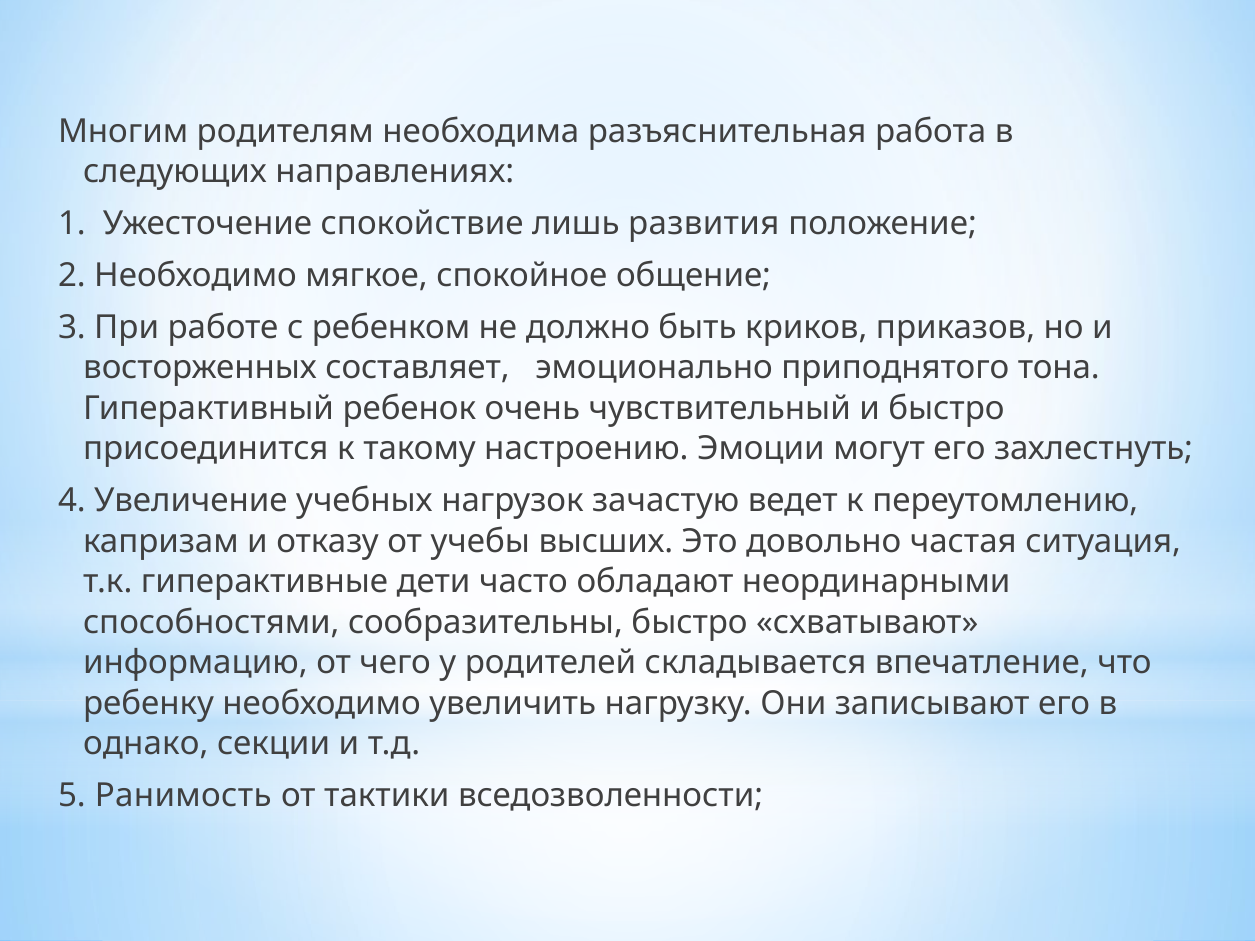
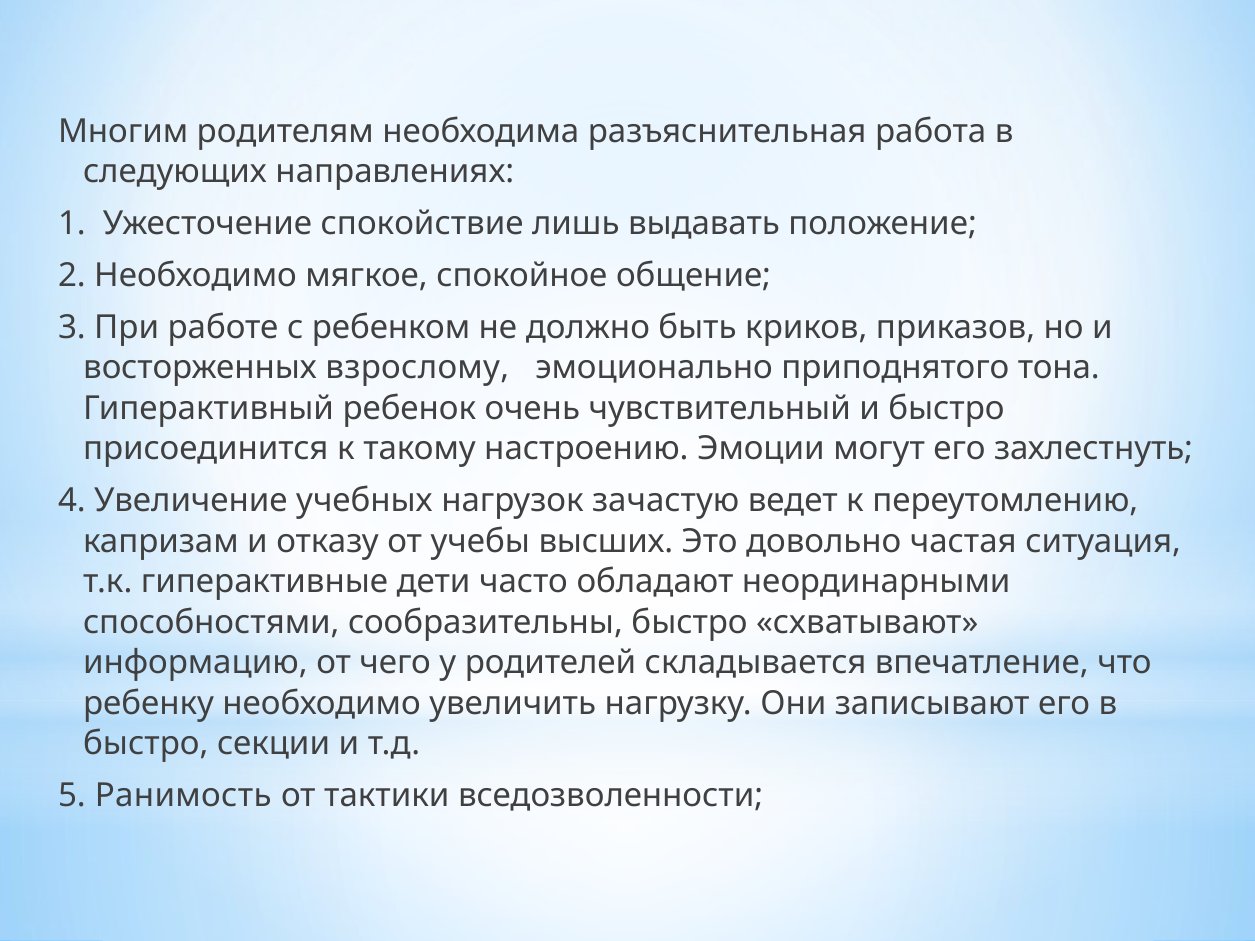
развития: развития -> выдавать (704, 224)
составляет: составляет -> взрослому (417, 368)
однако: однако -> быстро (146, 744)
